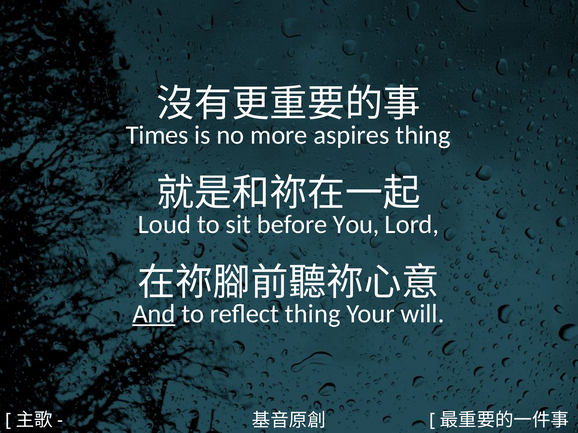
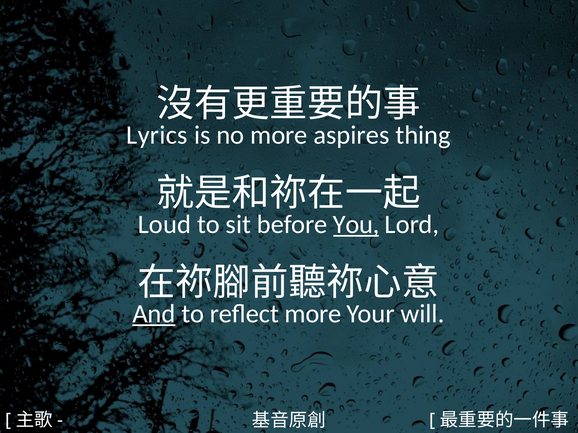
Times: Times -> Lyrics (157, 135)
You underline: none -> present (356, 225)
reflect thing: thing -> more (313, 314)
